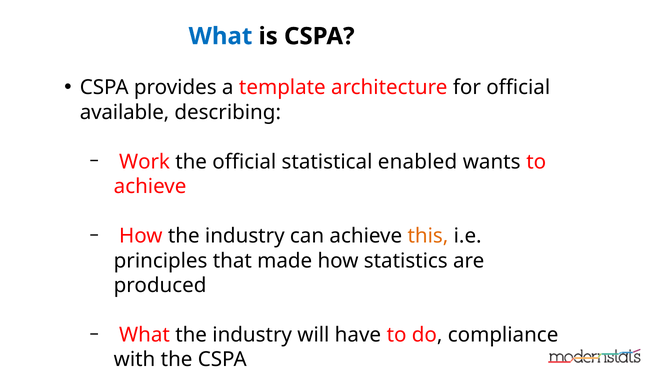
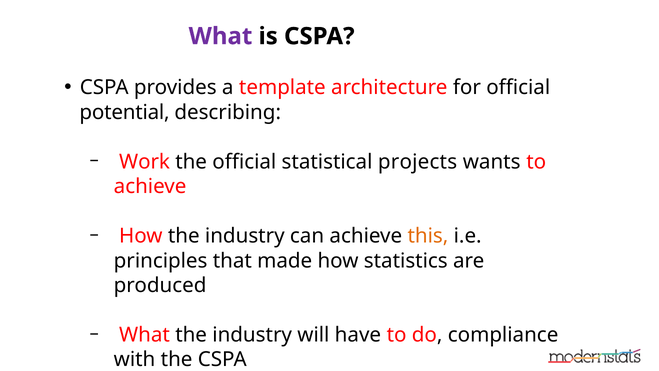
What colour: blue -> purple (220, 36)
available: available -> potential (125, 112)
enabled: enabled -> projects (418, 162)
